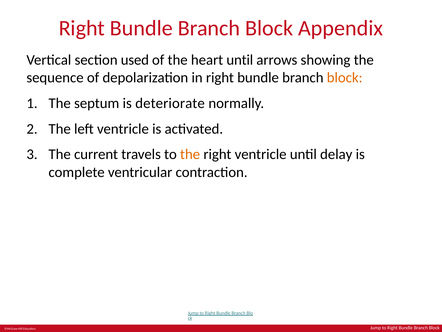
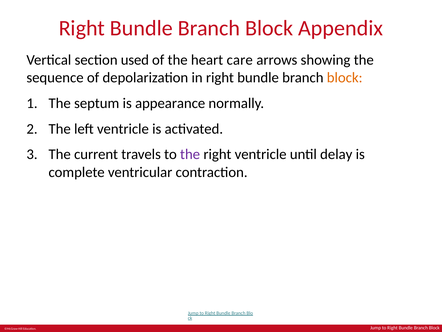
heart until: until -> care (240, 60)
deteriorate: deteriorate -> appearance (170, 103)
the colour: orange -> purple (190, 154)
